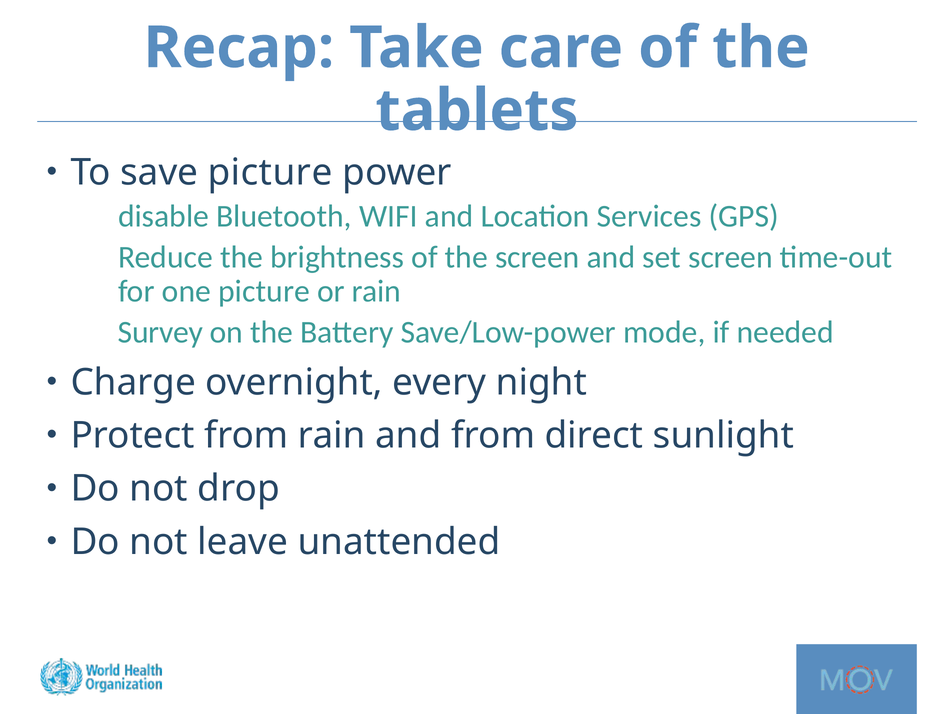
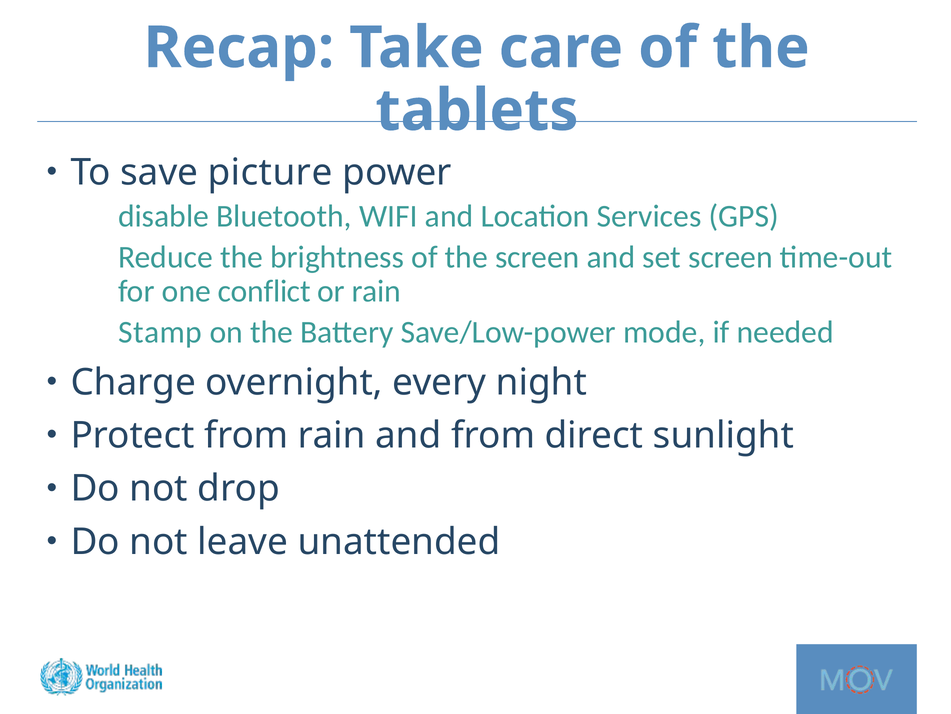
one picture: picture -> conflict (264, 291)
Survey: Survey -> Stamp (160, 332)
